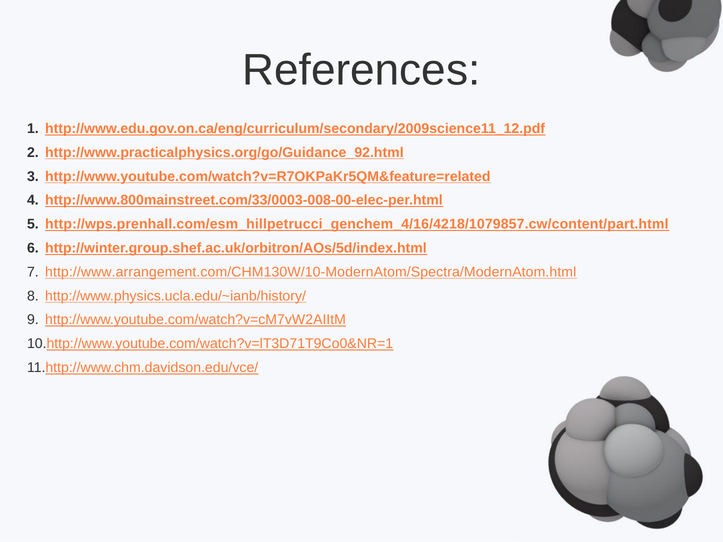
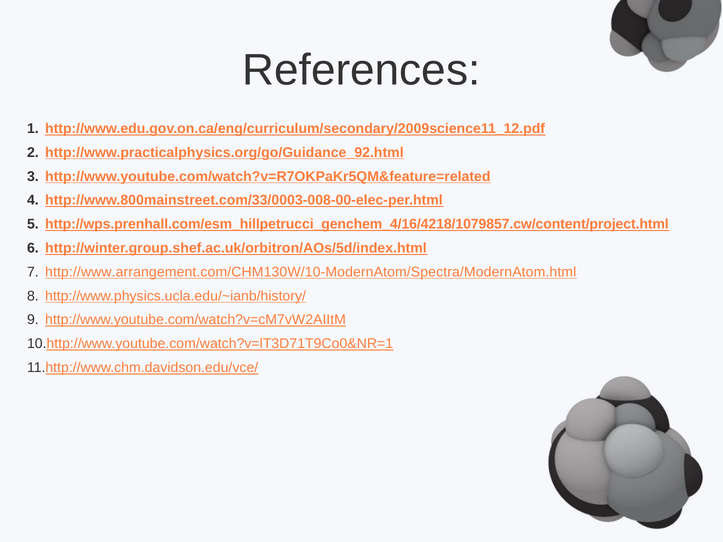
http://wps.prenhall.com/esm_hillpetrucci_genchem_4/16/4218/1079857.cw/content/part.html: http://wps.prenhall.com/esm_hillpetrucci_genchem_4/16/4218/1079857.cw/content/part.html -> http://wps.prenhall.com/esm_hillpetrucci_genchem_4/16/4218/1079857.cw/content/project.html (357, 224)
